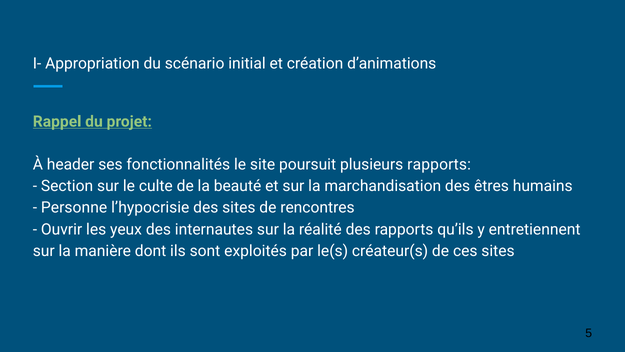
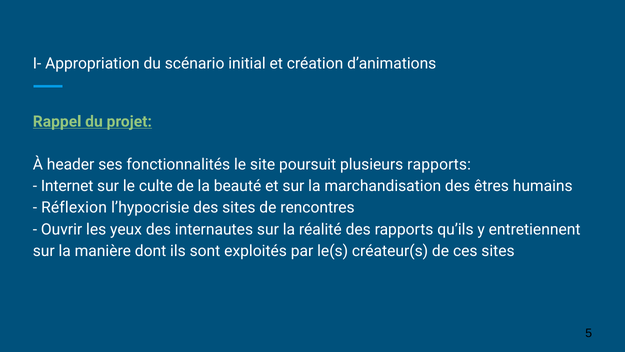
Section: Section -> Internet (67, 186)
Personne: Personne -> Réflexion (74, 208)
